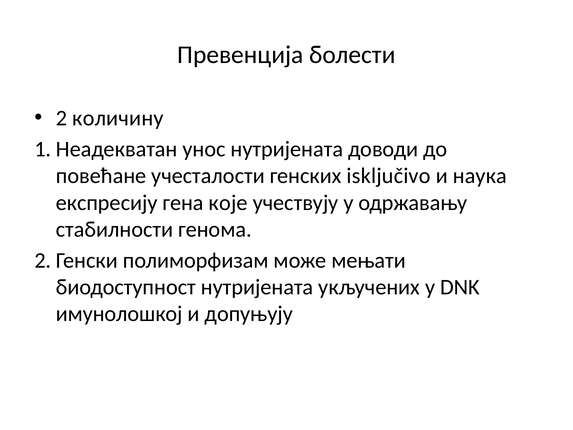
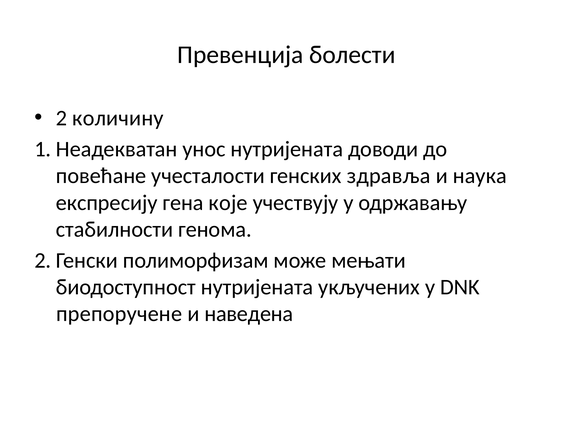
isključivo: isključivo -> здравља (389, 176)
имунолошкој: имунолошкој -> препоручене (119, 314)
допуњују: допуњују -> наведена (249, 314)
